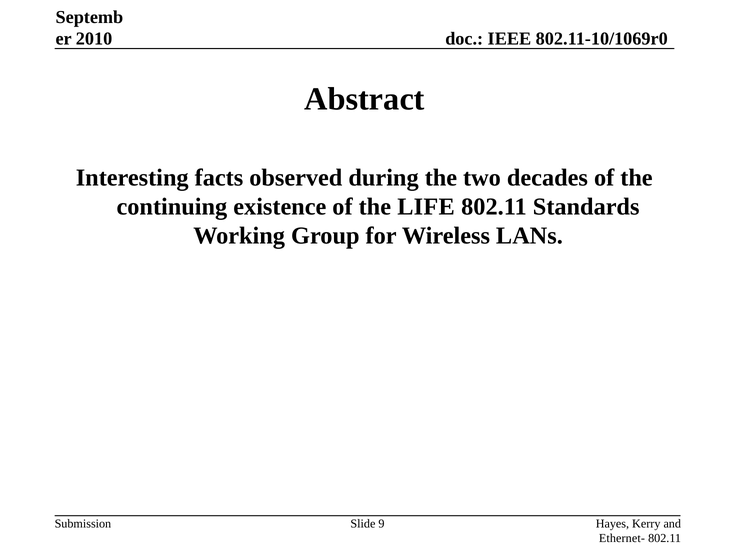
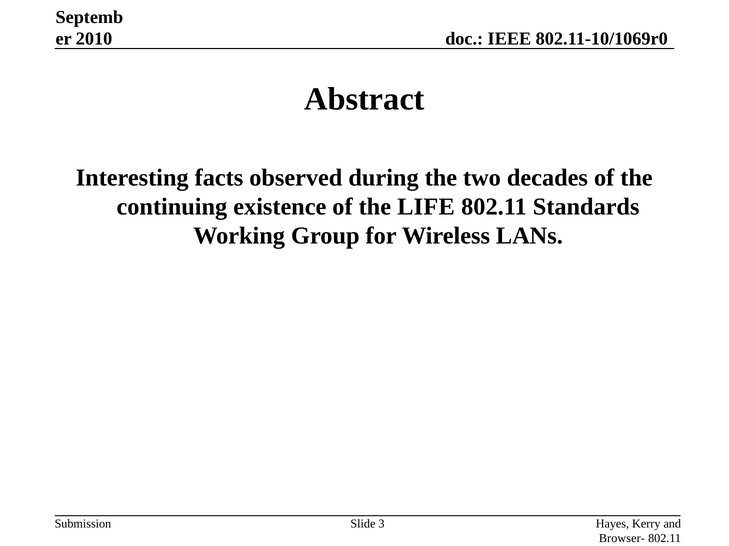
9: 9 -> 3 (381, 524)
Ethernet-: Ethernet- -> Browser- (622, 539)
